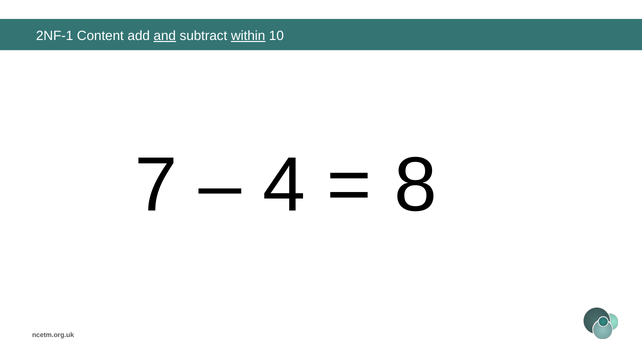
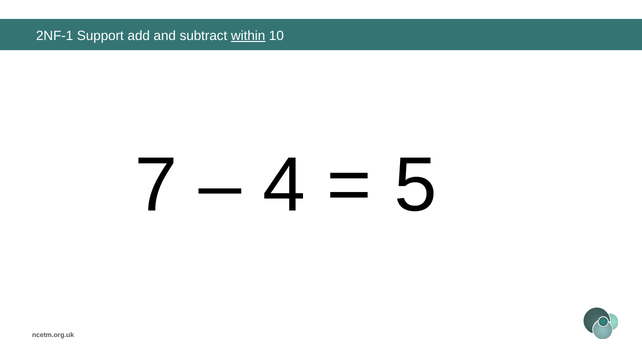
Content: Content -> Support (100, 36)
and underline: present -> none (165, 36)
8: 8 -> 5 (416, 185)
